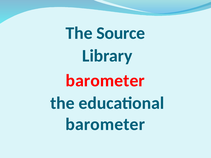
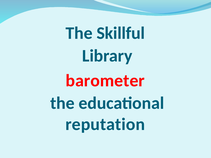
Source: Source -> Skillful (121, 33)
barometer: barometer -> reputation (105, 124)
